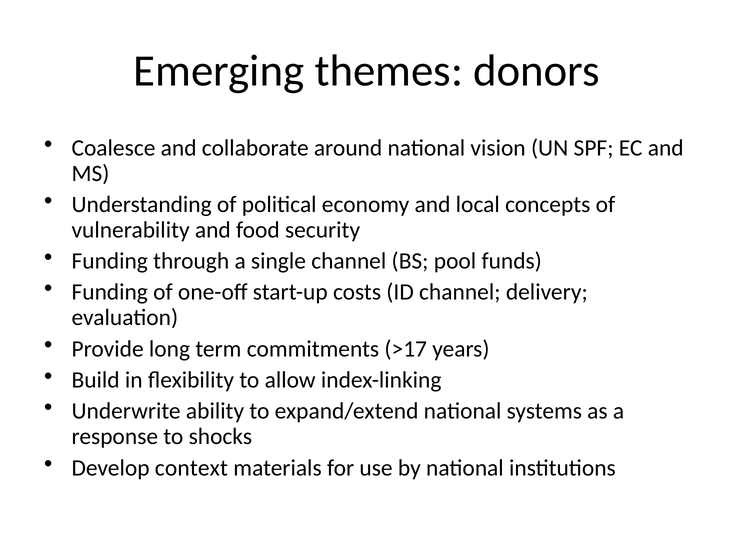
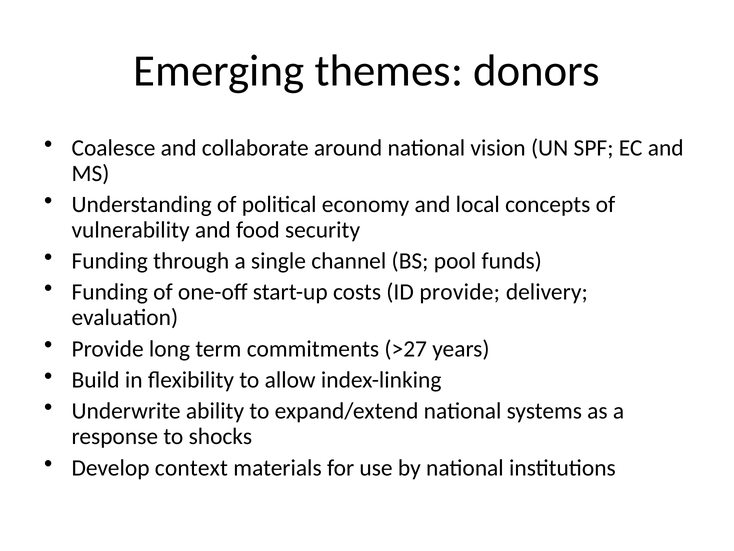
ID channel: channel -> provide (460, 292)
>17: >17 -> >27 (406, 348)
